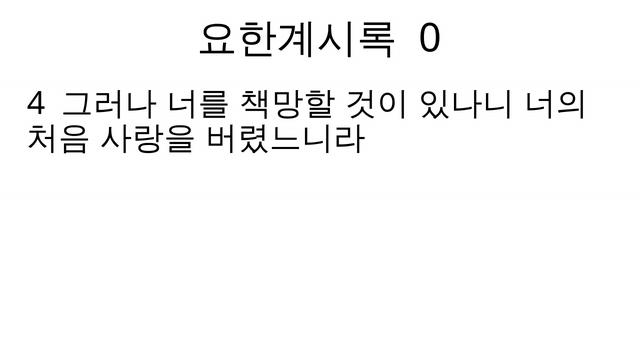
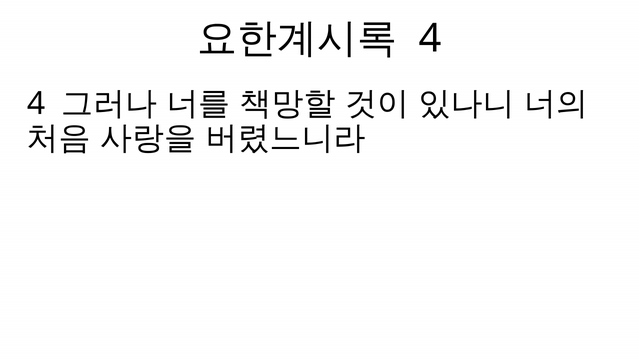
0: 0 -> 4 (430, 38)
